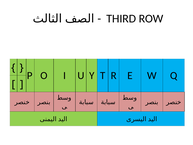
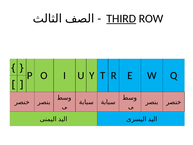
THIRD underline: none -> present (121, 19)
